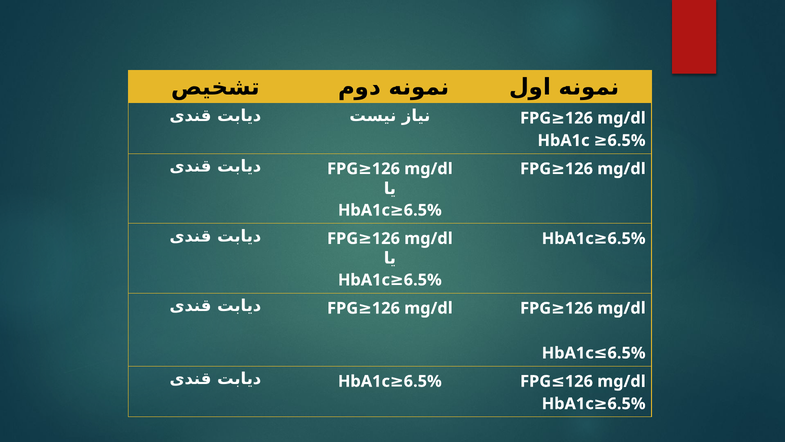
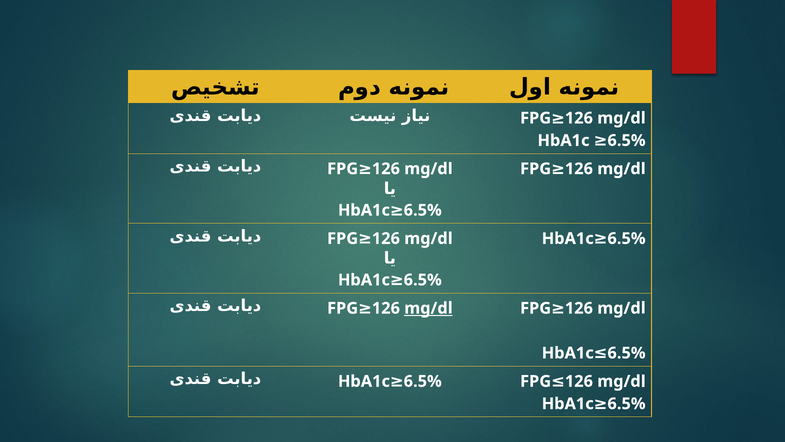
mg/dl underline: none -> present (428, 308)
